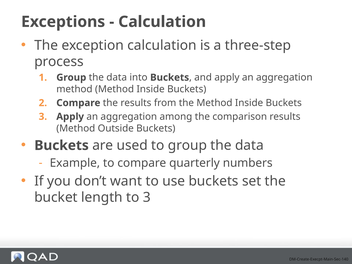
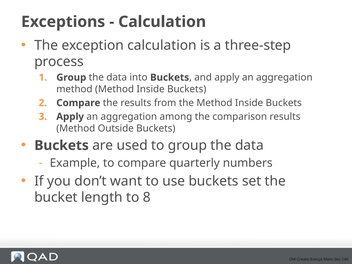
to 3: 3 -> 8 (147, 197)
